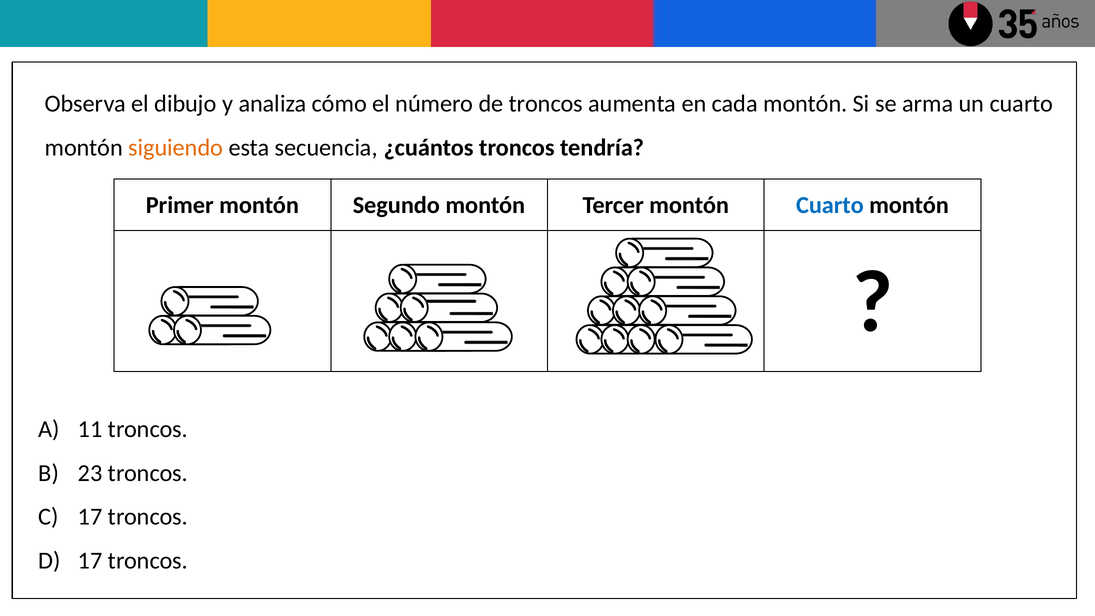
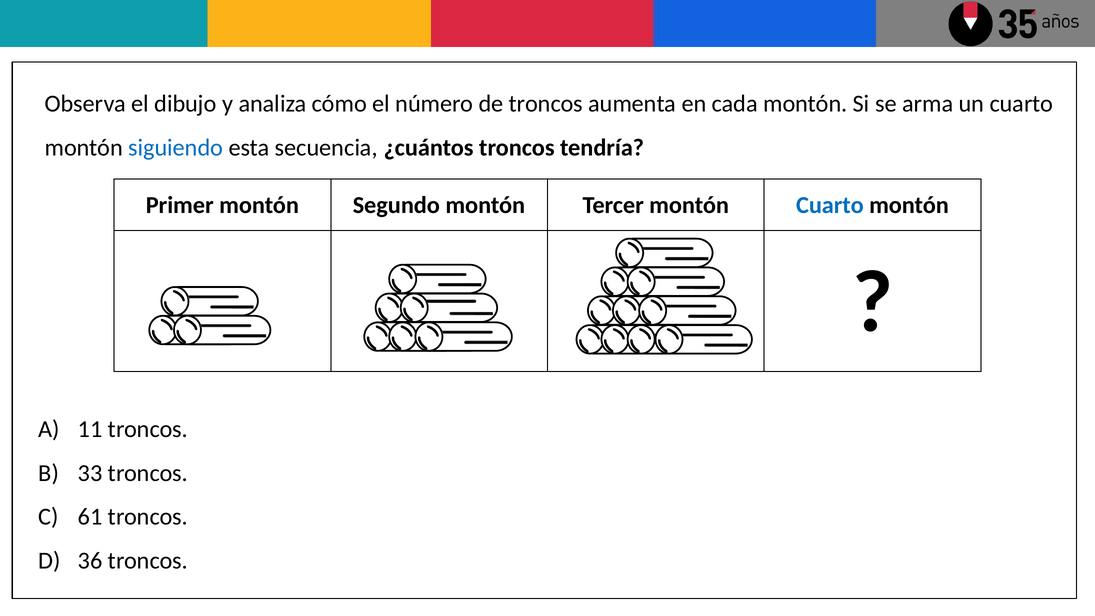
siguiendo colour: orange -> blue (176, 148)
23: 23 -> 33 (90, 473)
17: 17 -> 61 (90, 517)
17: 17 -> 36 (90, 560)
